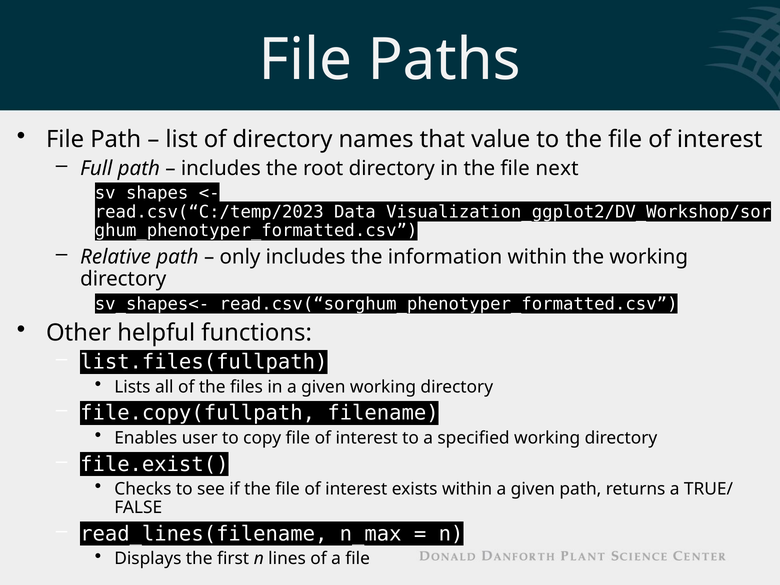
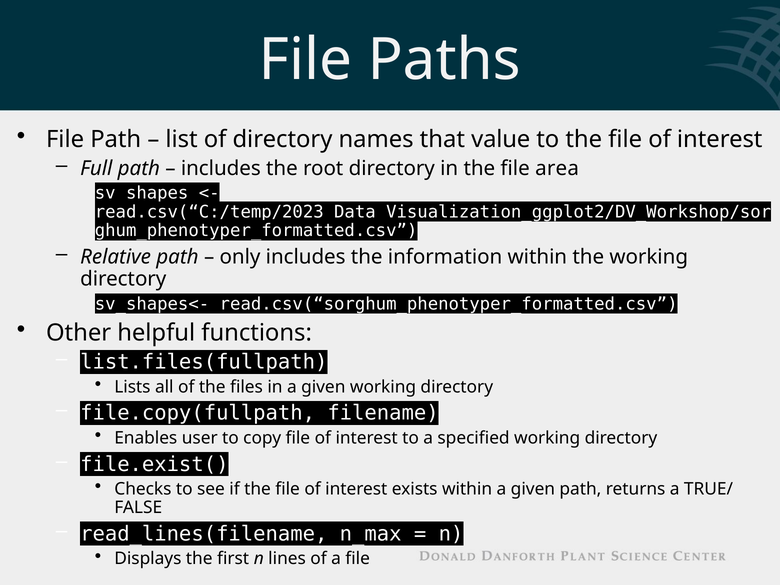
next: next -> area (557, 168)
